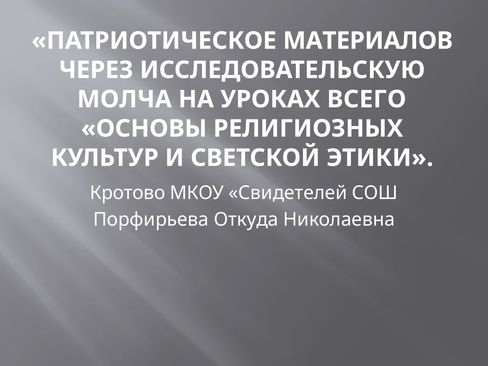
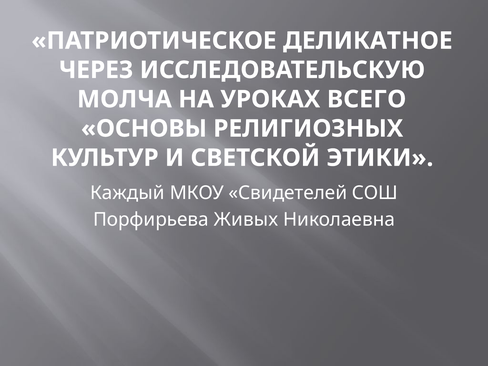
МАТЕРИАЛОВ: МАТЕРИАЛОВ -> ДЕЛИКАТНОЕ (368, 41)
Кротово: Кротово -> Каждый (127, 193)
Откуда: Откуда -> Живых (246, 219)
